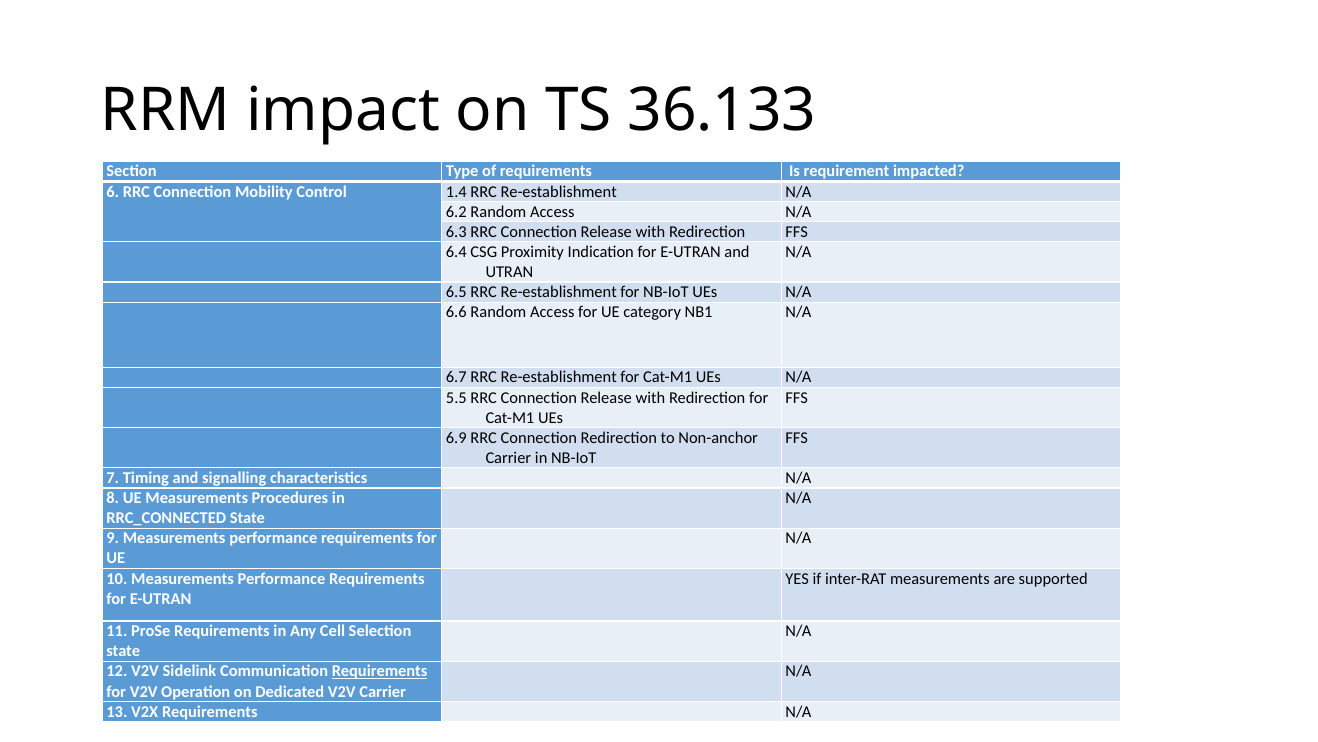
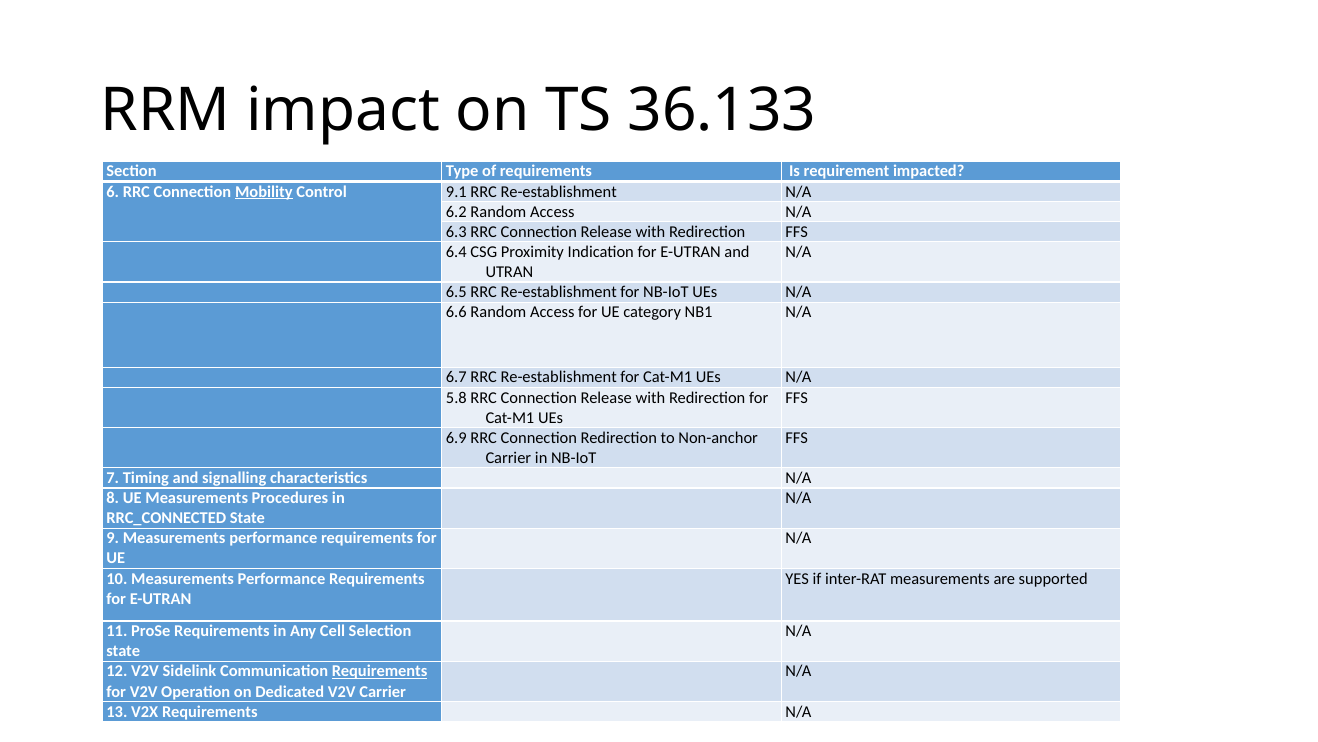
Mobility underline: none -> present (264, 191)
1.4: 1.4 -> 9.1 (456, 191)
5.5: 5.5 -> 5.8 (456, 397)
